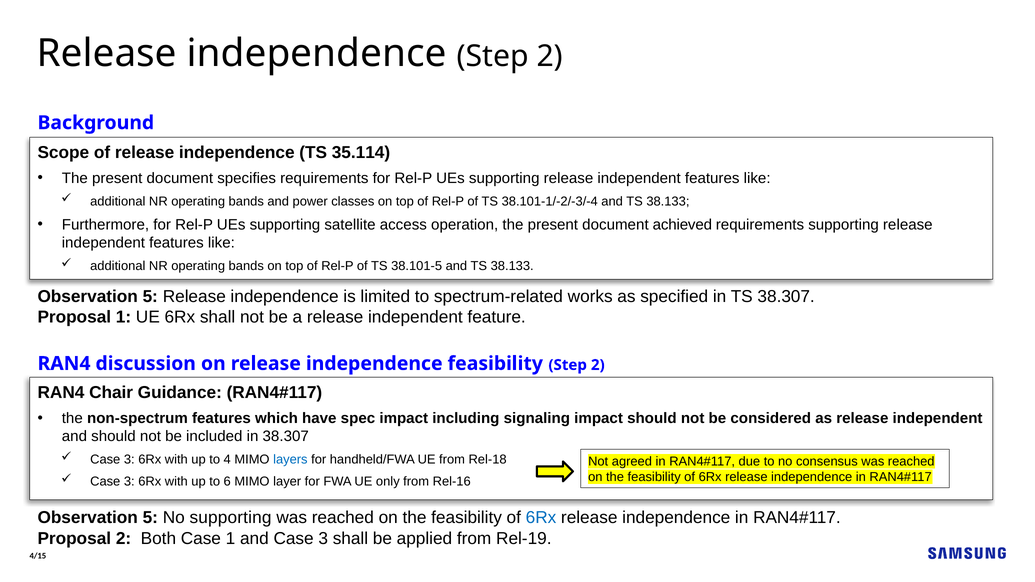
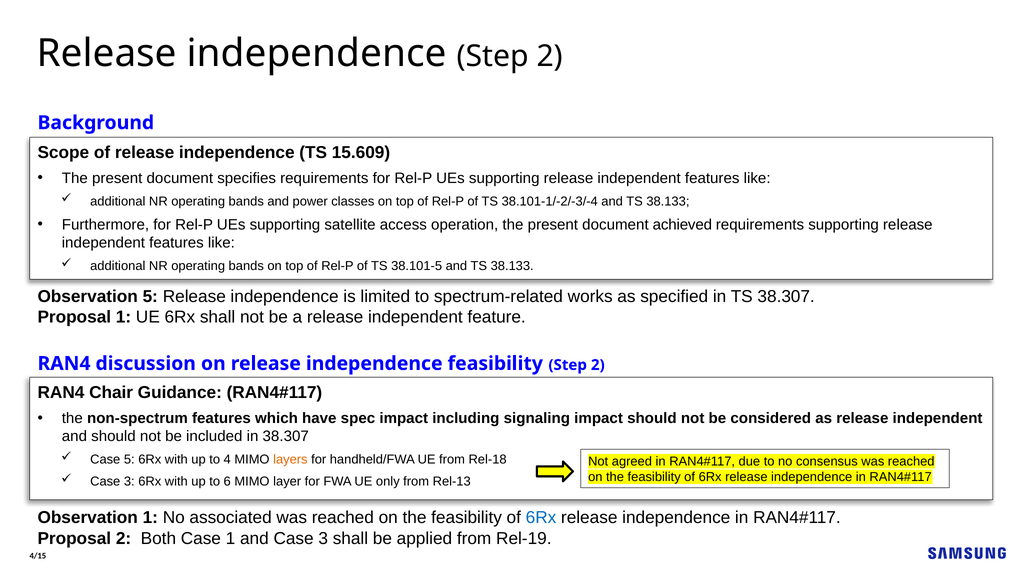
35.114: 35.114 -> 15.609 (361, 152)
3: 3 -> 5 (129, 460)
layers colour: blue -> orange (290, 460)
Rel-16: Rel-16 -> Rel-13 (452, 482)
5: 5 -> 1 (150, 518)
No supporting: supporting -> associated (231, 518)
